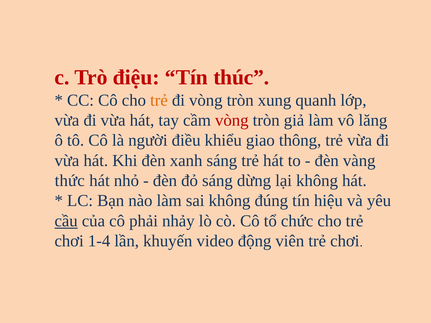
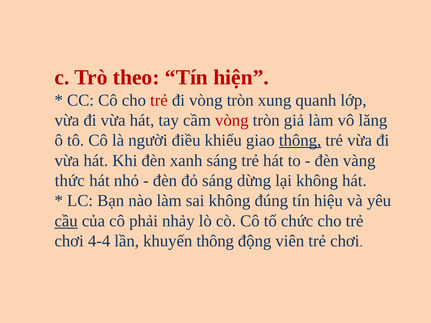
điệu: điệu -> theo (136, 78)
thúc: thúc -> hiện (241, 78)
trẻ colour: orange -> red (159, 100)
thông underline: none -> present (300, 140)
1-4: 1-4 -> 4-4 (99, 241)
khuyến video: video -> thông (215, 241)
